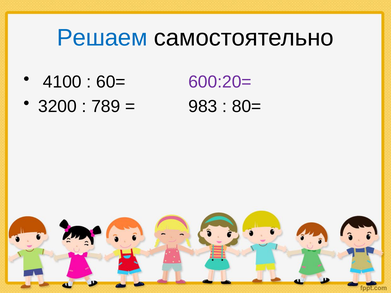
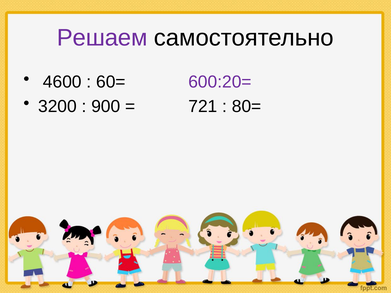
Решаем colour: blue -> purple (102, 38)
4100: 4100 -> 4600 (62, 82)
789: 789 -> 900 (106, 106)
983: 983 -> 721 (203, 106)
